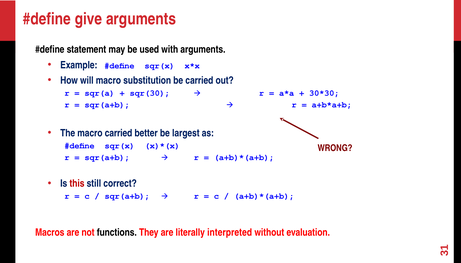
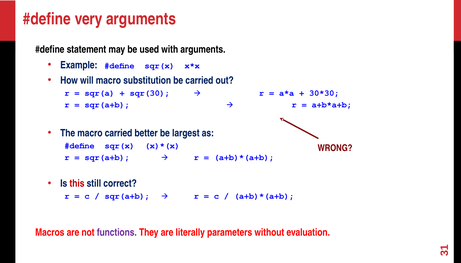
give: give -> very (89, 19)
functions colour: black -> purple (117, 233)
interpreted: interpreted -> parameters (230, 233)
